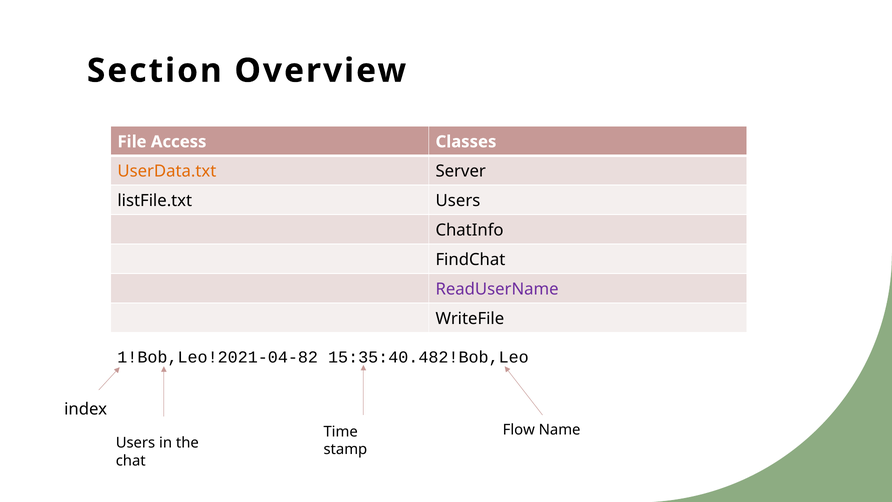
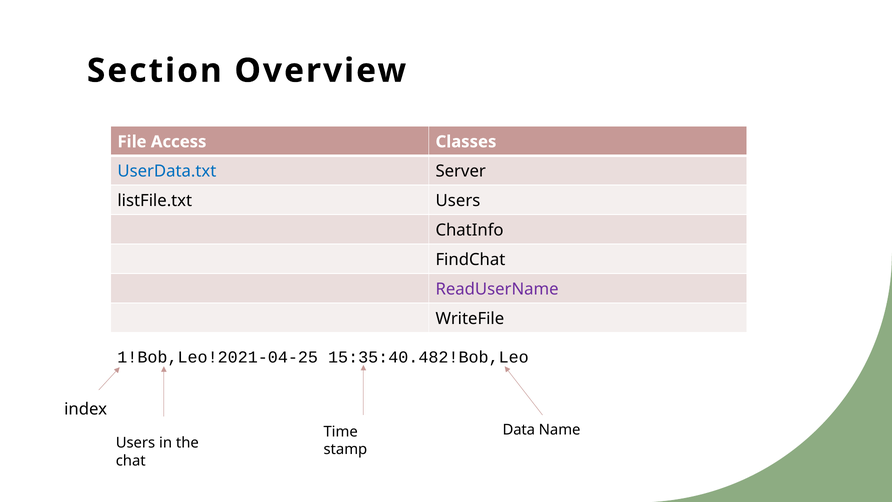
UserData.txt colour: orange -> blue (167, 171)
1!Bob,Leo!2021-04-82: 1!Bob,Leo!2021-04-82 -> 1!Bob,Leo!2021-04-25 (218, 357)
Flow: Flow -> Data (519, 430)
